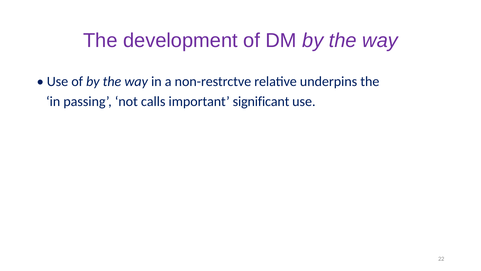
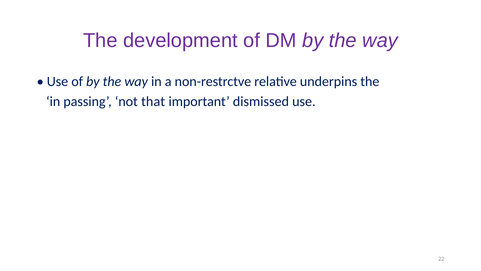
calls: calls -> that (153, 101)
significant: significant -> dismissed (261, 101)
